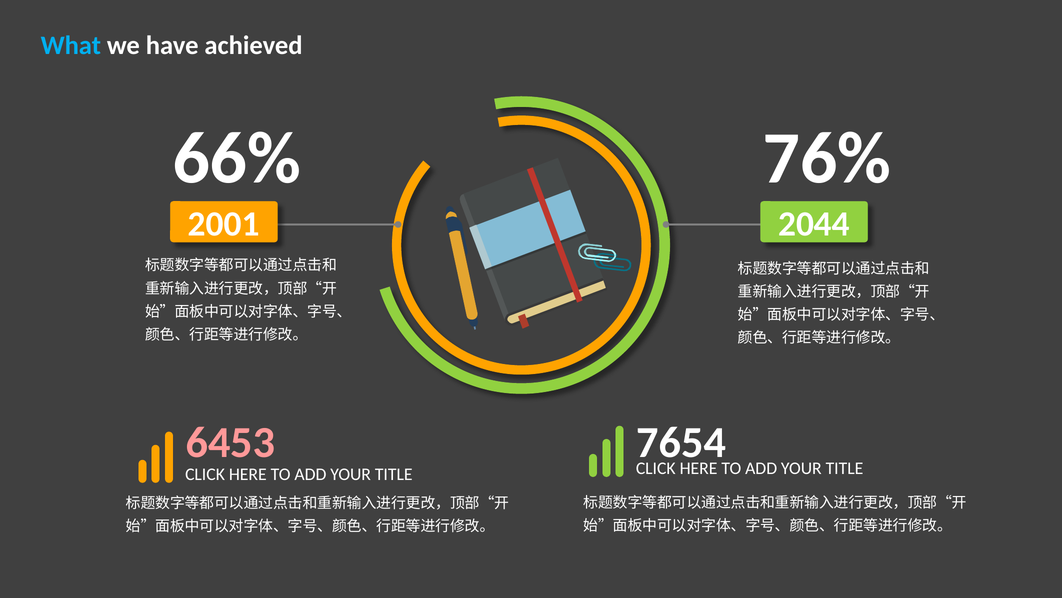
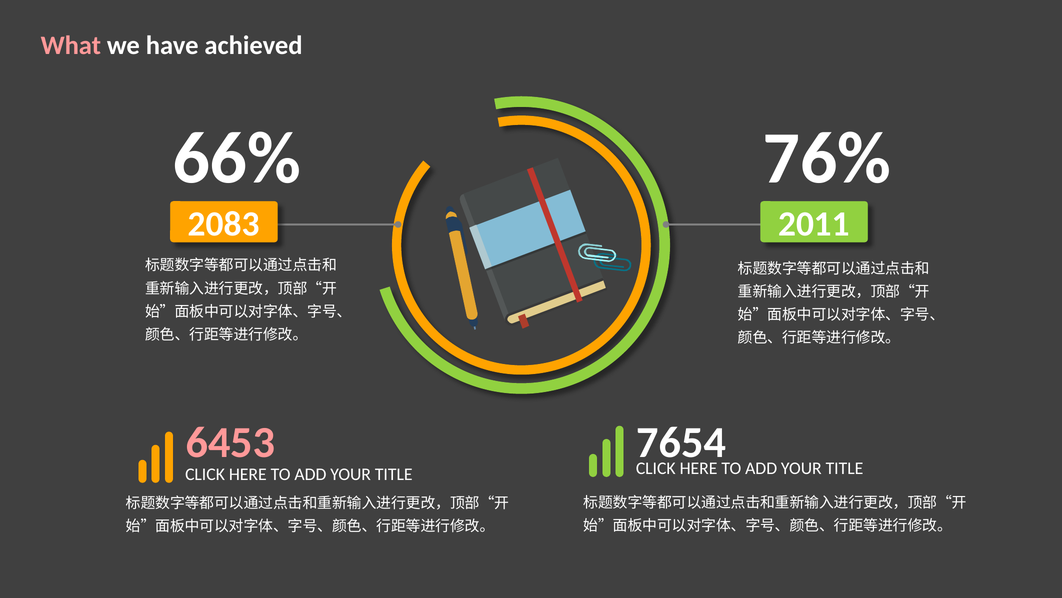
What colour: light blue -> pink (71, 45)
2001: 2001 -> 2083 (224, 224)
2044: 2044 -> 2011 (814, 224)
